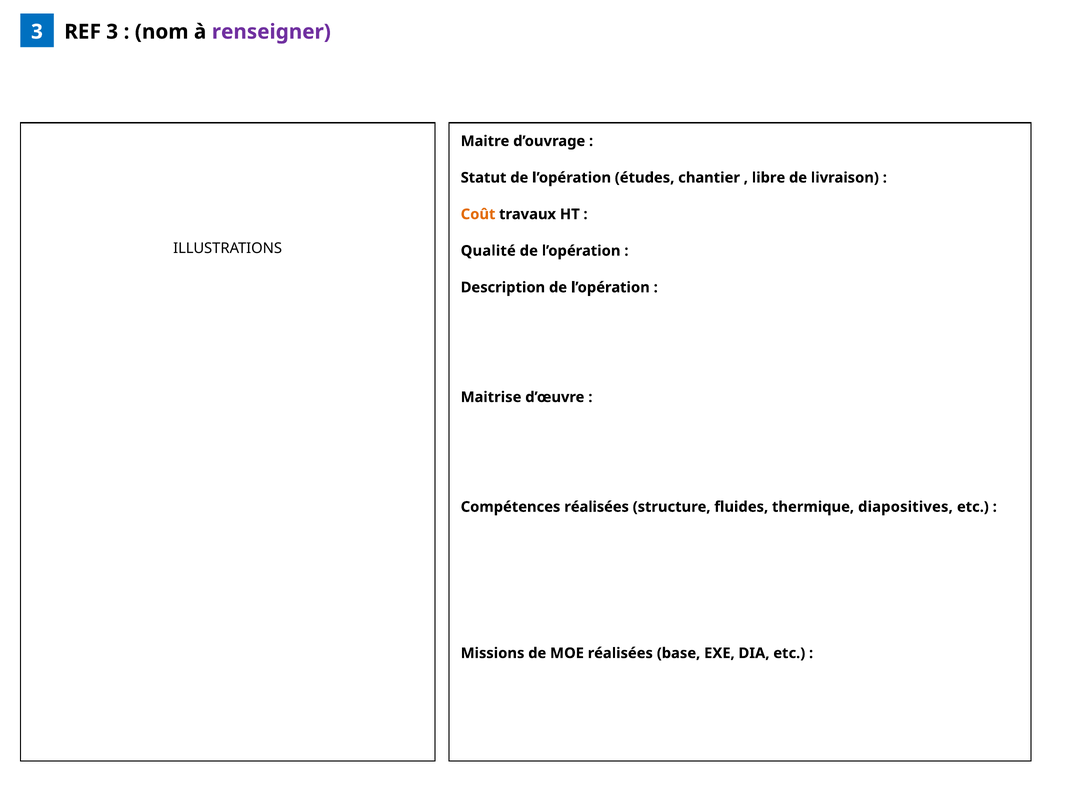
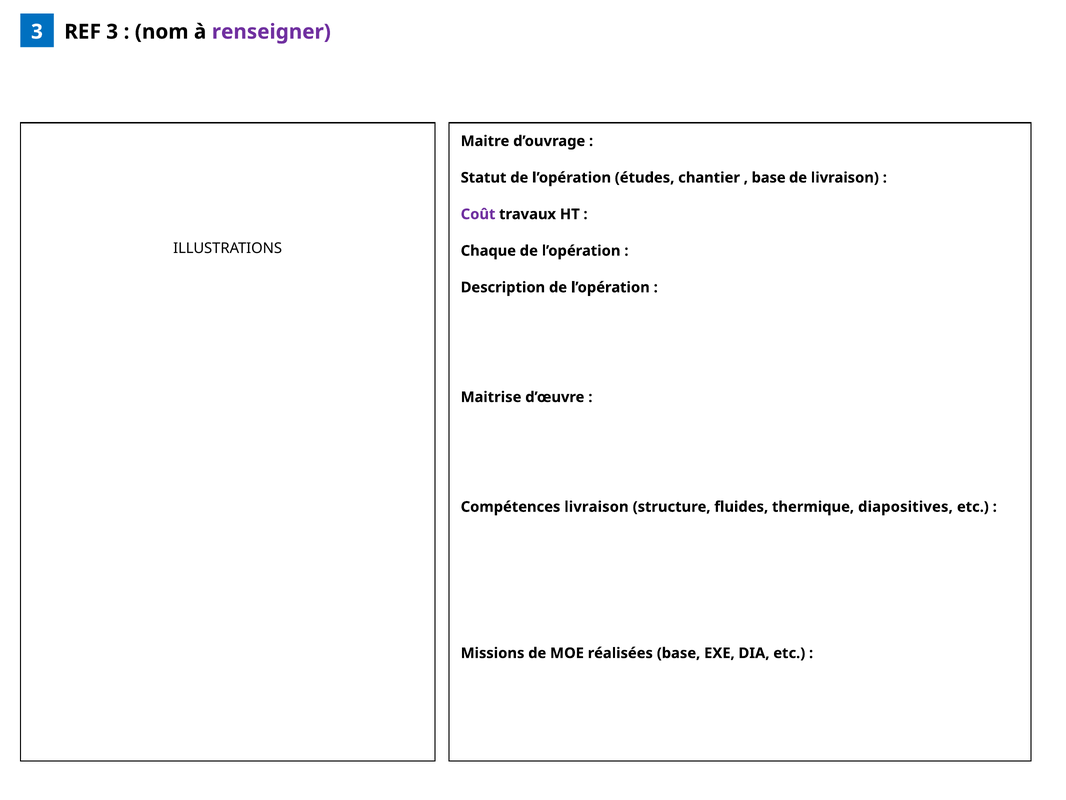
libre: libre -> base (769, 178)
Coût colour: orange -> purple (478, 214)
Qualité: Qualité -> Chaque (488, 251)
Compétences réalisées: réalisées -> livraison (596, 507)
